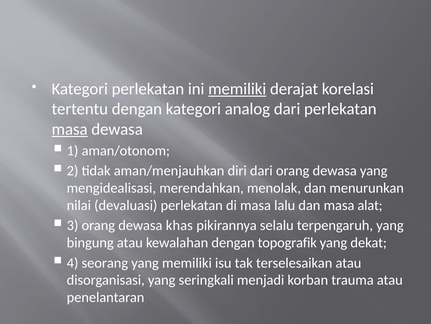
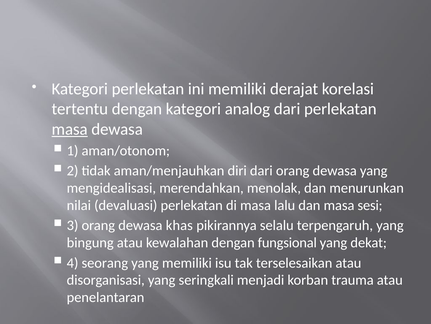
memiliki underline: present -> none (237, 89)
alat: alat -> sesi (370, 205)
topografik: topografik -> fungsional (287, 242)
